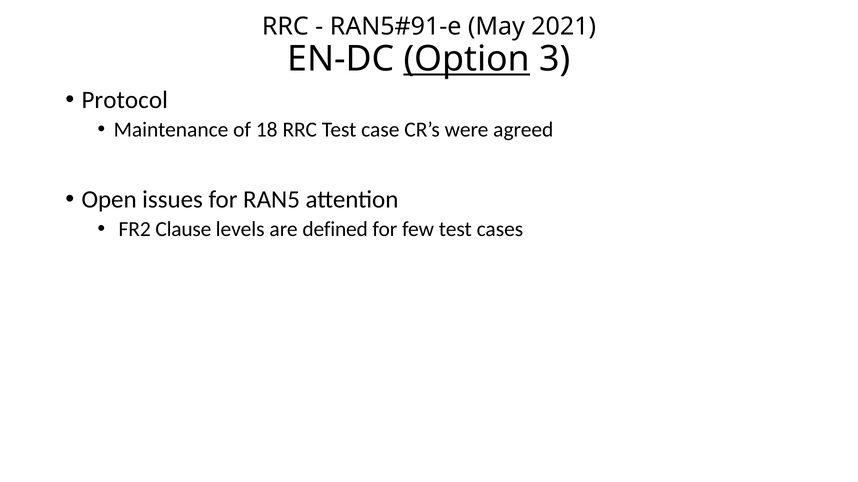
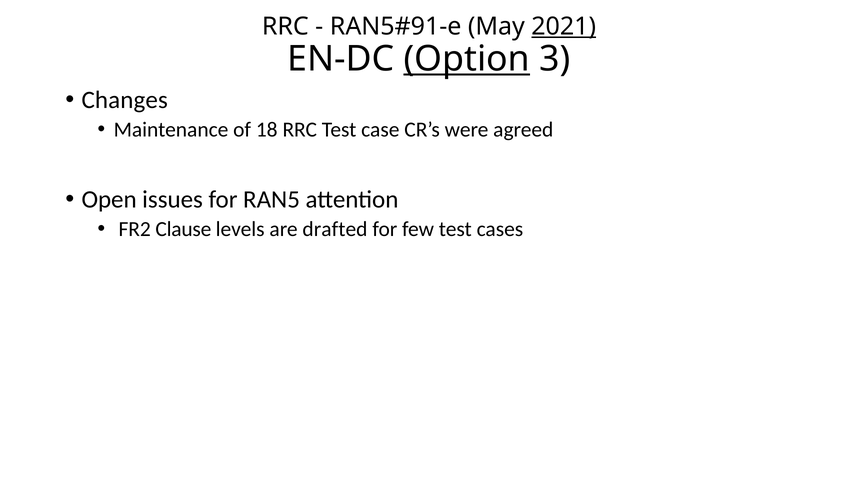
2021 underline: none -> present (564, 26)
Protocol: Protocol -> Changes (125, 100)
defined: defined -> drafted (335, 229)
